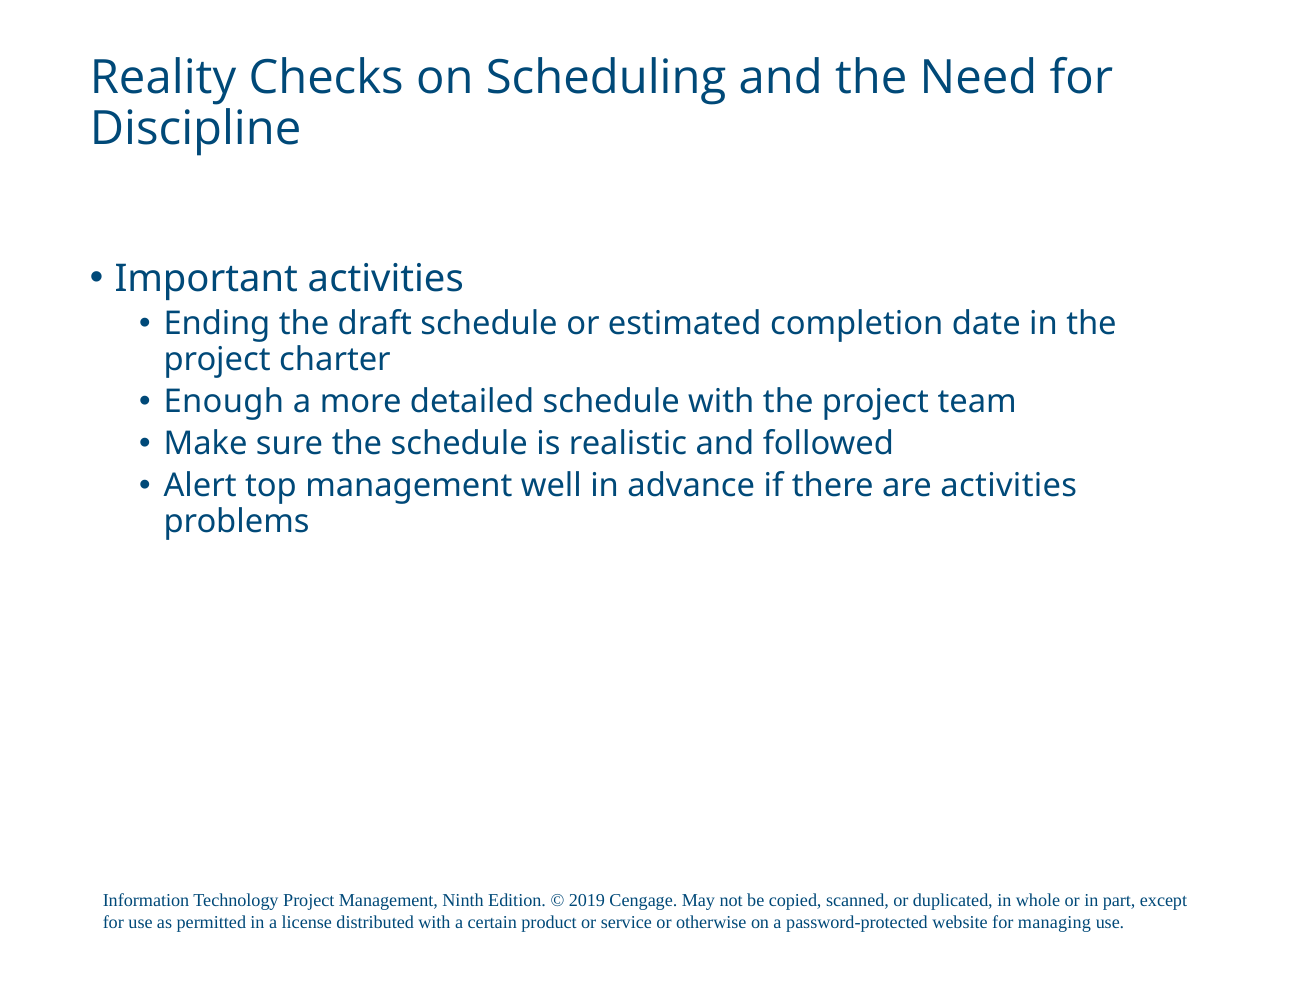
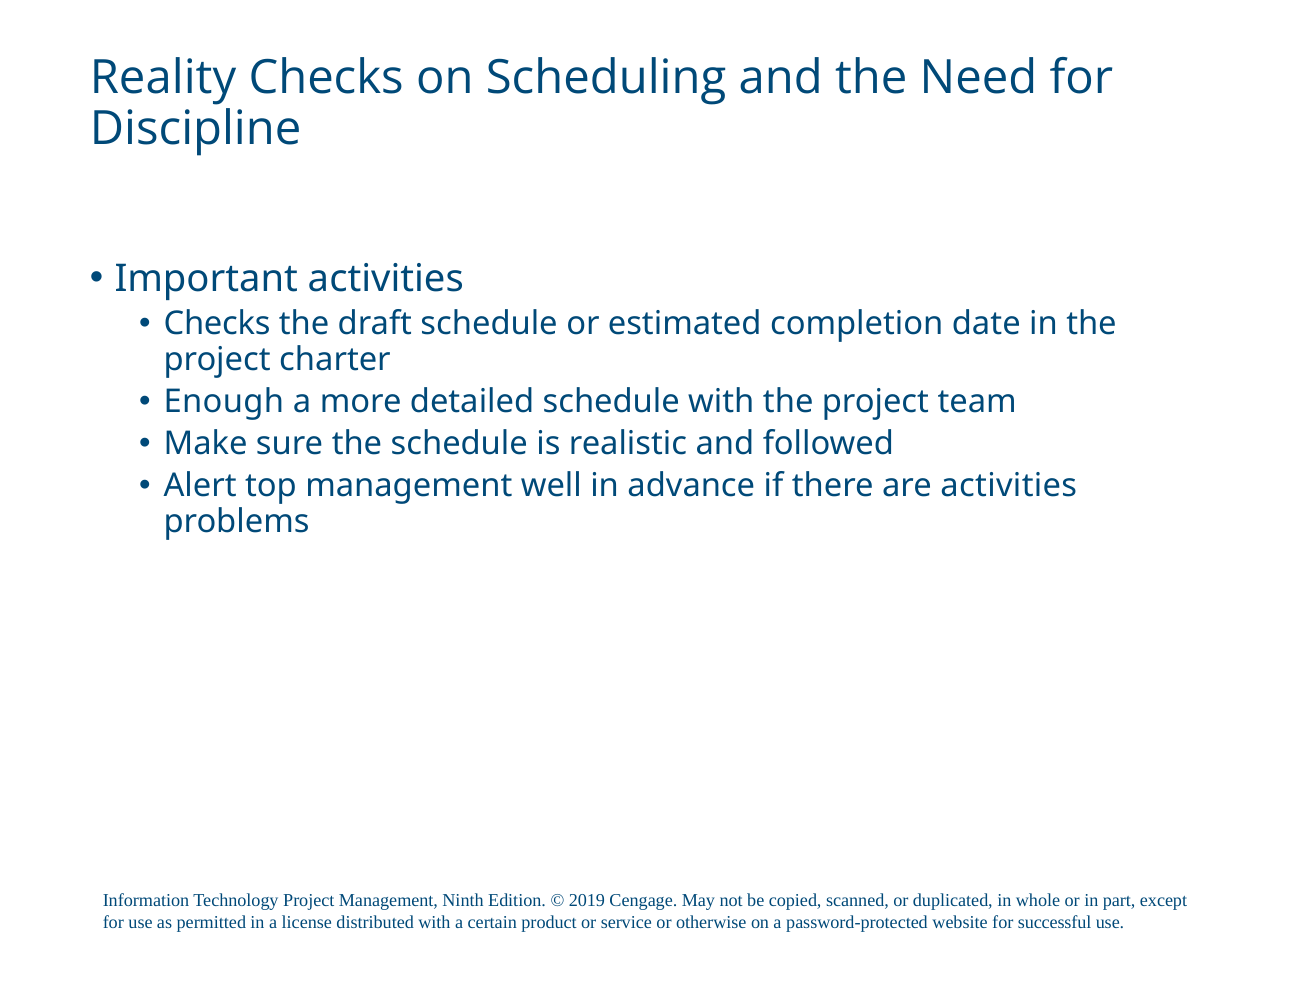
Ending: Ending -> Checks (217, 324)
managing: managing -> successful (1055, 922)
